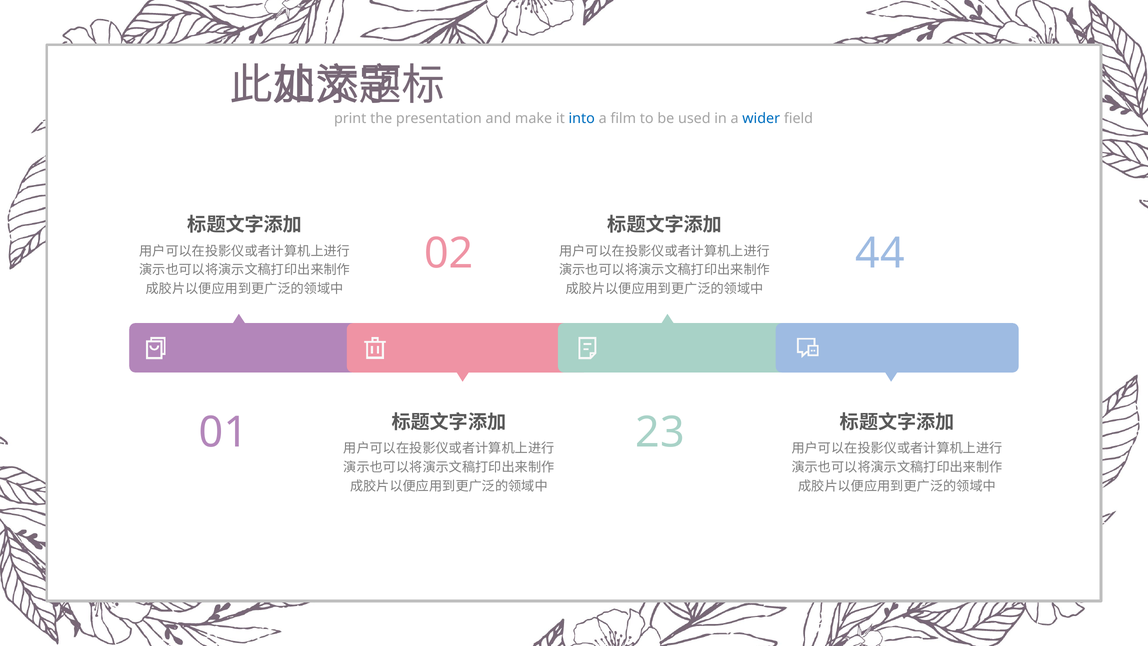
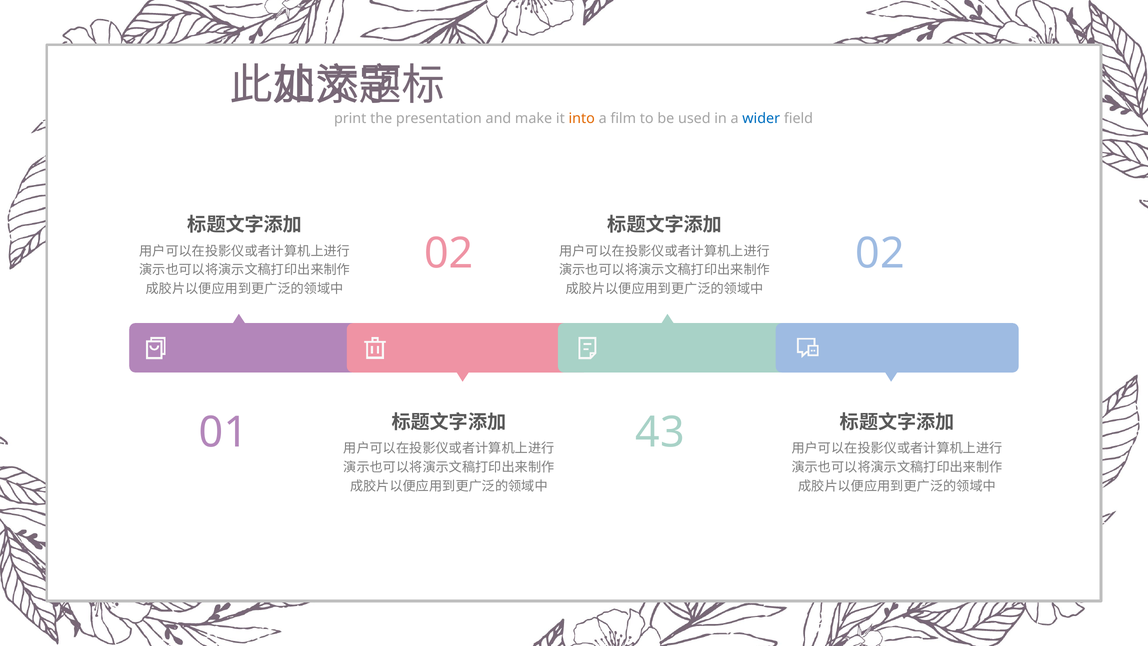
into colour: blue -> orange (582, 119)
02 44: 44 -> 02 (880, 253)
23: 23 -> 43 (660, 432)
